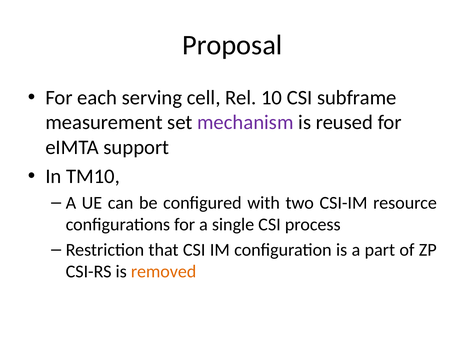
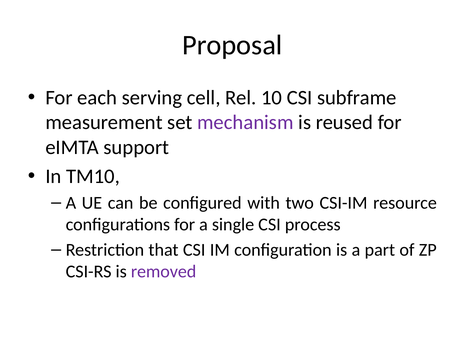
removed colour: orange -> purple (164, 271)
